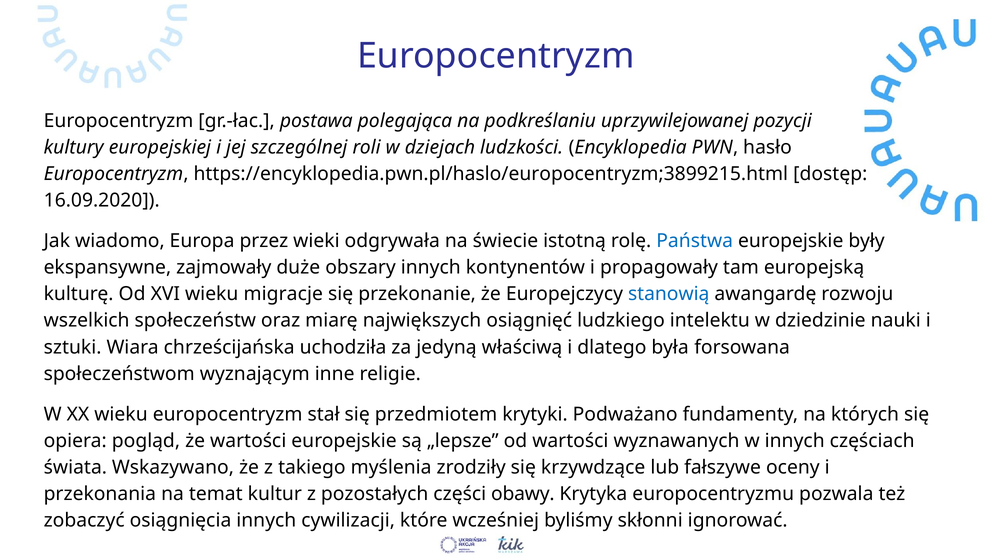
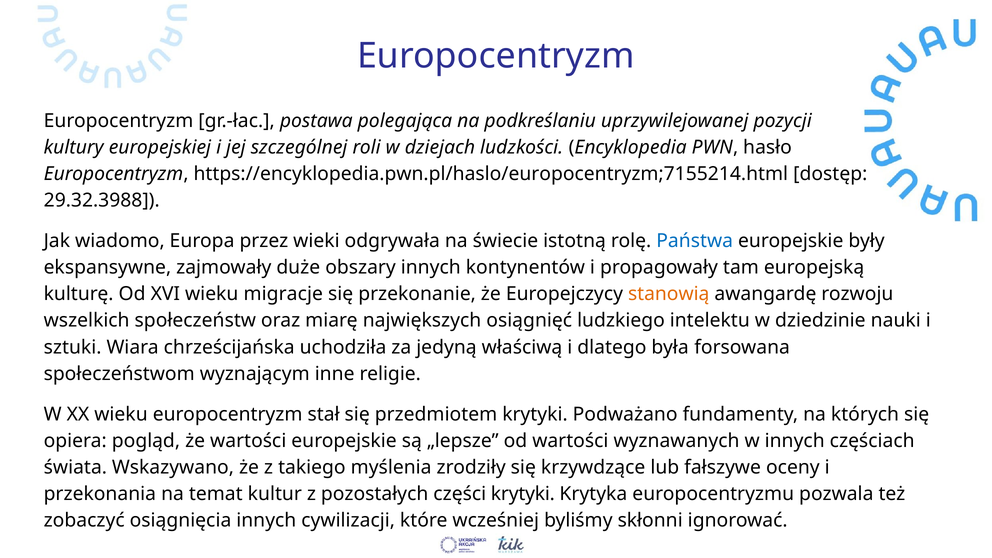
https://encyklopedia.pwn.pl/haslo/europocentryzm;3899215.html: https://encyklopedia.pwn.pl/haslo/europocentryzm;3899215.html -> https://encyklopedia.pwn.pl/haslo/europocentryzm;7155214.html (491, 174)
16.09.2020: 16.09.2020 -> 29.32.3988 (102, 200)
stanowią colour: blue -> orange (669, 294)
części obawy: obawy -> krytyki (523, 494)
